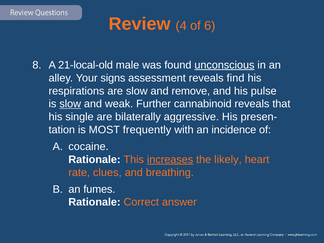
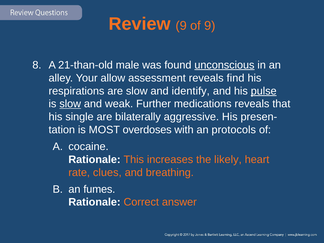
Review 4: 4 -> 9 (181, 26)
of 6: 6 -> 9 (210, 26)
21-local-old: 21-local-old -> 21-than-old (85, 65)
signs: signs -> allow (113, 78)
remove: remove -> identify (191, 91)
pulse underline: none -> present (264, 91)
cannabinoid: cannabinoid -> medications (203, 104)
frequently: frequently -> overdoses (147, 130)
incidence: incidence -> protocols (234, 130)
increases underline: present -> none (170, 160)
